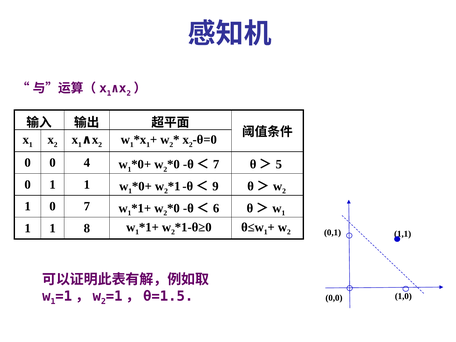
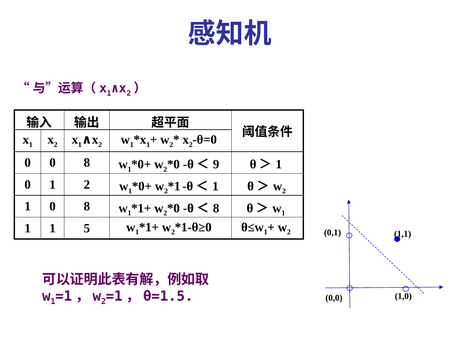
0 0 4: 4 -> 8 (87, 163)
7: 7 -> 9 (216, 164)
5: 5 -> 1 (279, 164)
0 1 1: 1 -> 2 (87, 185)
9: 9 -> 1 (215, 186)
1 0 7: 7 -> 8 (87, 206)
6: 6 -> 8 (216, 208)
8: 8 -> 5 (87, 228)
